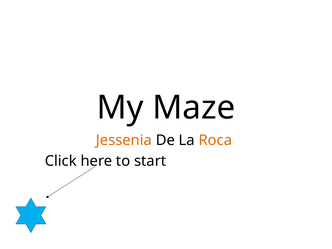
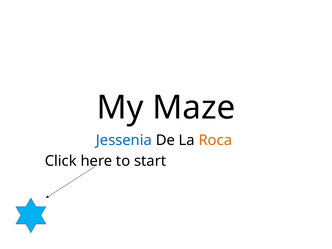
Jessenia colour: orange -> blue (124, 140)
